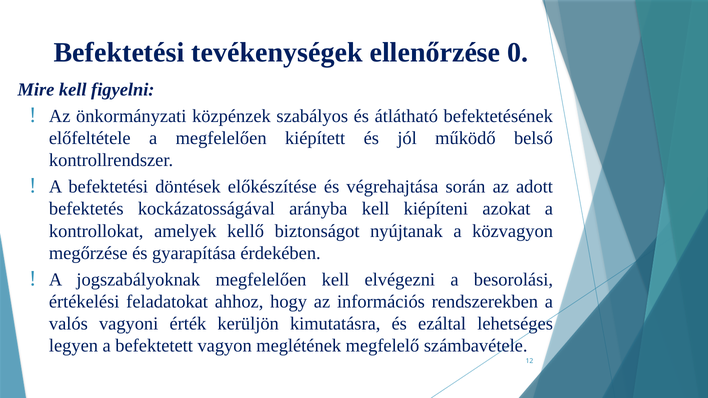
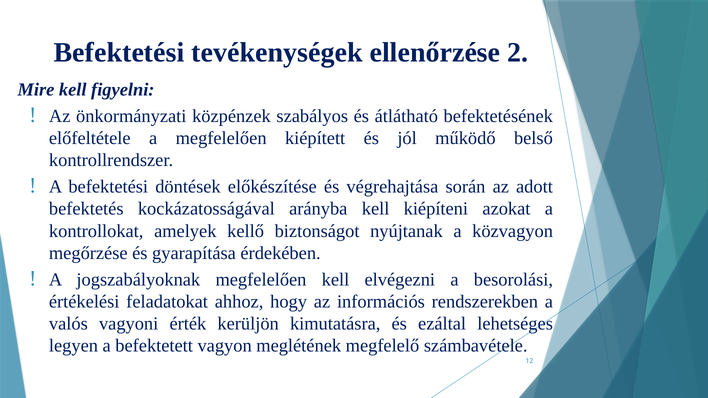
0: 0 -> 2 (518, 53)
